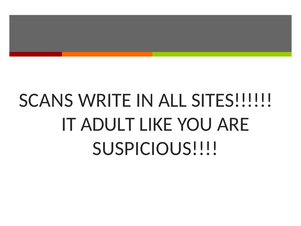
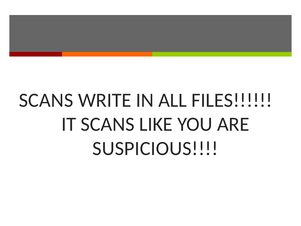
SITES: SITES -> FILES (232, 100)
IT ADULT: ADULT -> SCANS (108, 124)
